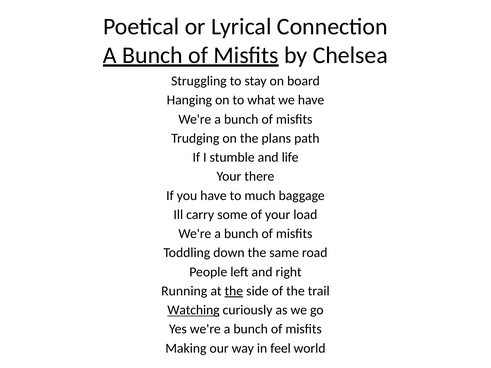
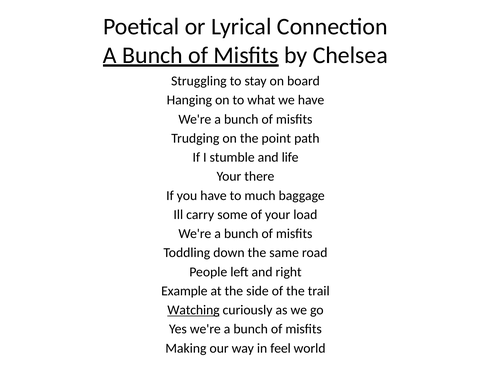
plans: plans -> point (276, 138)
Running: Running -> Example (184, 291)
the underline: present -> none (234, 291)
